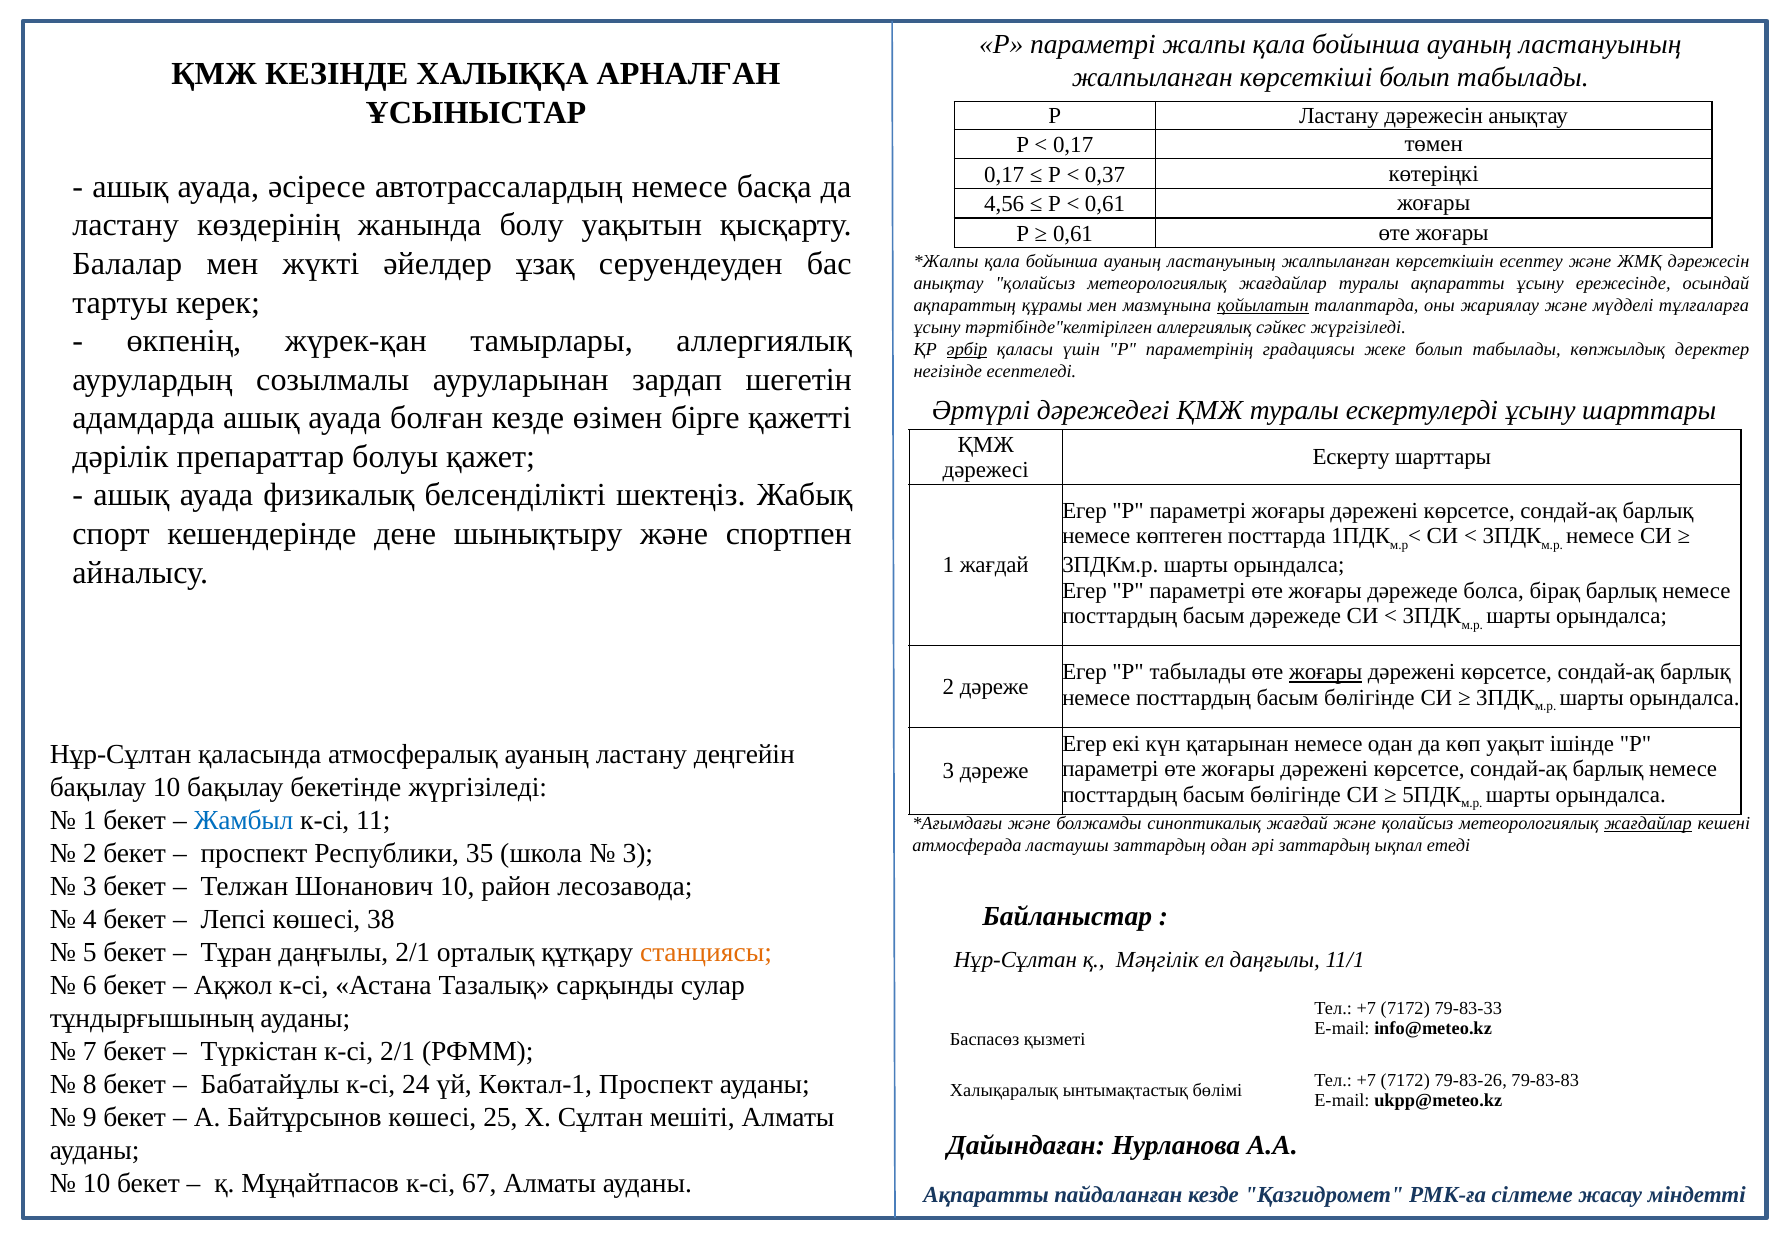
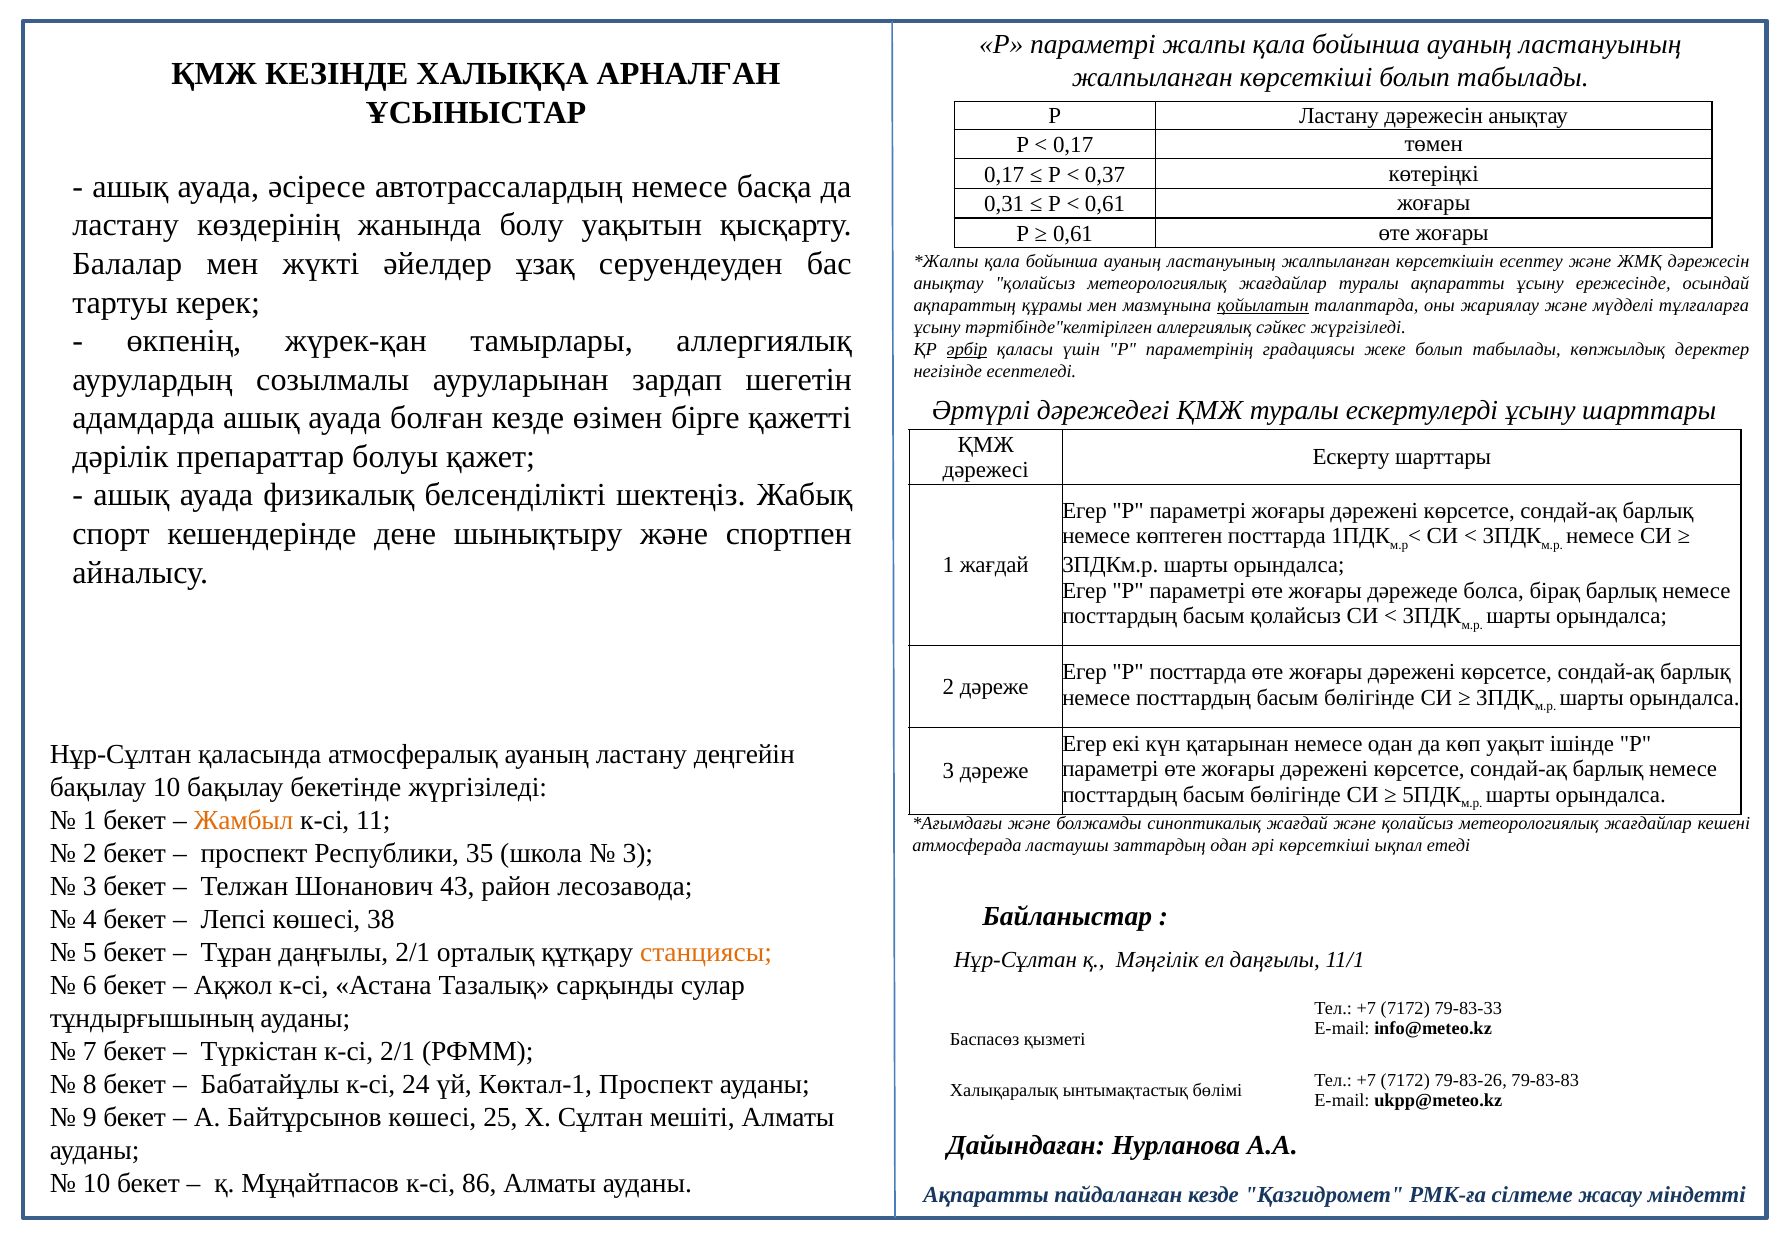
4,56: 4,56 -> 0,31 (1004, 204)
басым дәрежеде: дәрежеде -> қолайсыз (1296, 616)
Р табылады: табылады -> посттарда (1198, 672)
жоғары underline: present -> none (1326, 672)
Жамбыл colour: blue -> orange (244, 820)
жағдайлар underline: present -> none (1648, 824)
әрі заттардың: заттардың -> көрсеткіші (1324, 846)
Шонанович 10: 10 -> 43 (457, 886)
67: 67 -> 86 (479, 1184)
